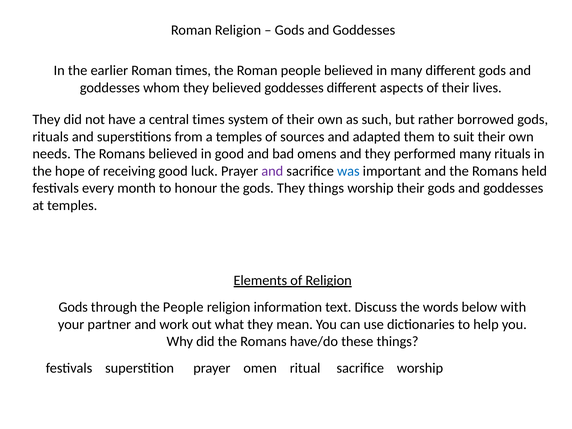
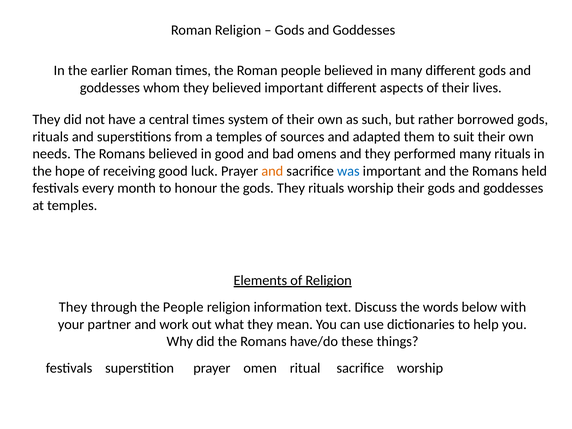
believed goddesses: goddesses -> important (294, 88)
and colour: purple -> orange (272, 171)
They things: things -> rituals (326, 188)
Gods: Gods -> They (73, 307)
